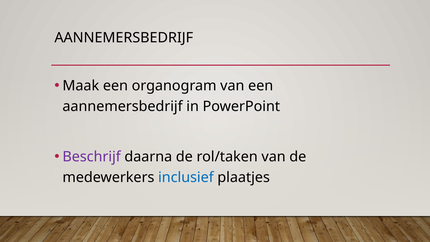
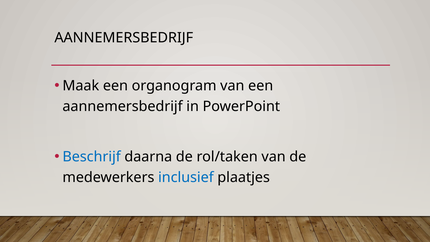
Beschrijf colour: purple -> blue (92, 157)
